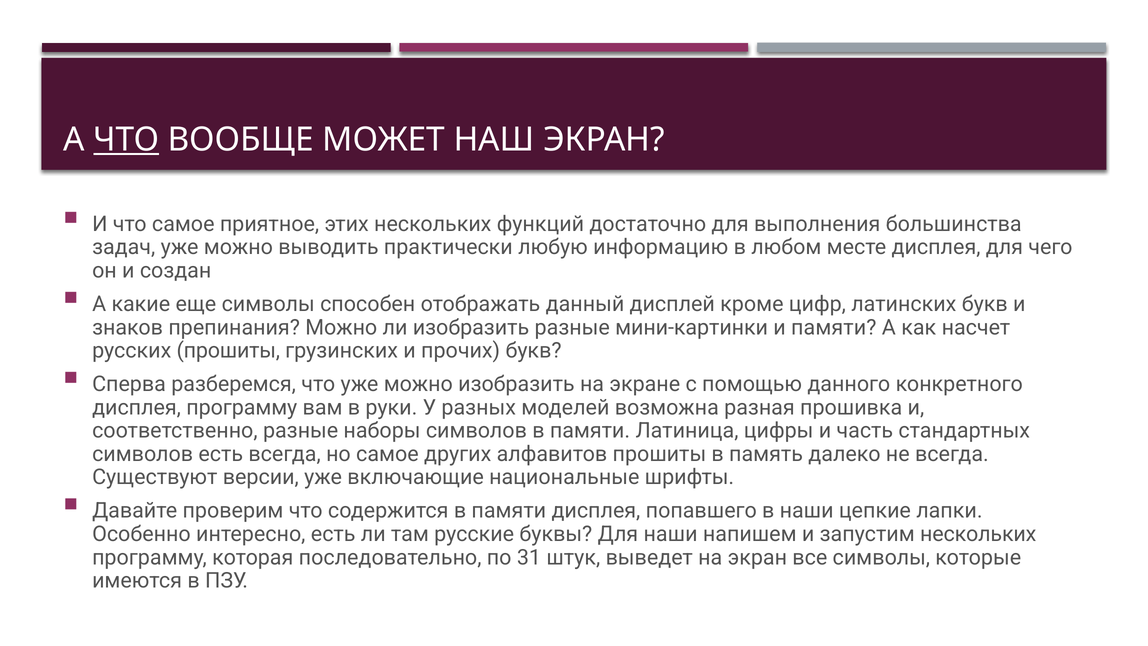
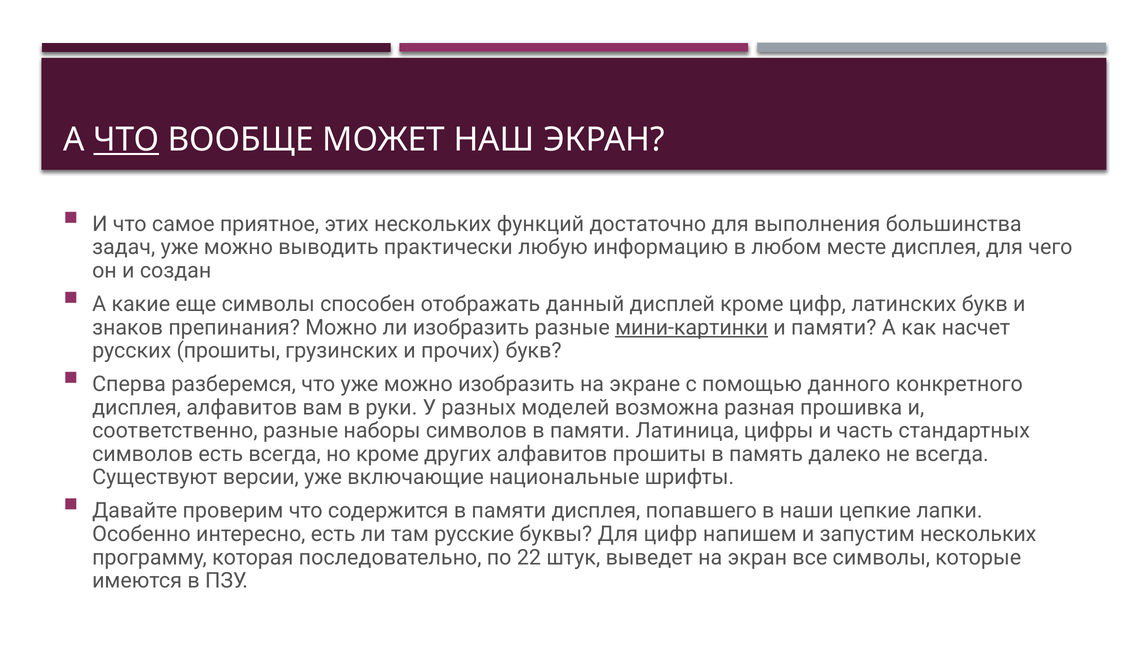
мини-картинки underline: none -> present (692, 327)
дисплея программу: программу -> алфавитов (242, 407)
но самое: самое -> кроме (388, 454)
Для наши: наши -> цифр (670, 534)
31: 31 -> 22 (529, 557)
